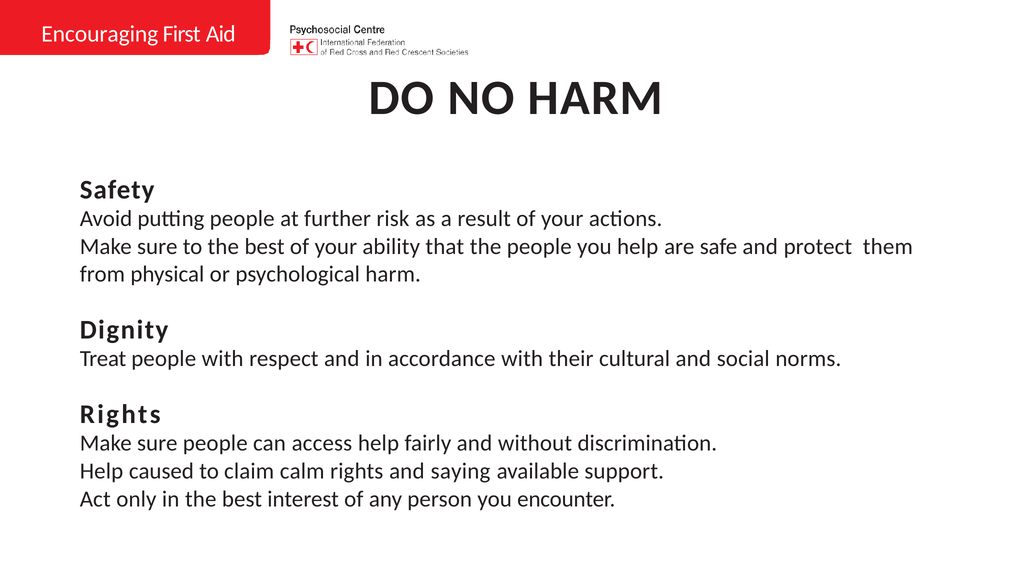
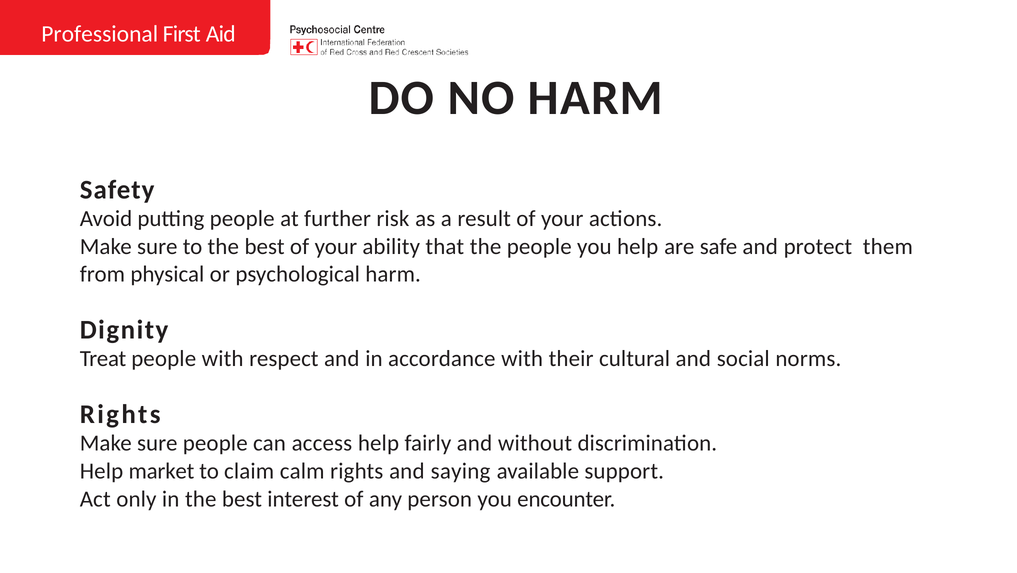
Encouraging: Encouraging -> Professional (100, 34)
caused: caused -> market (161, 471)
